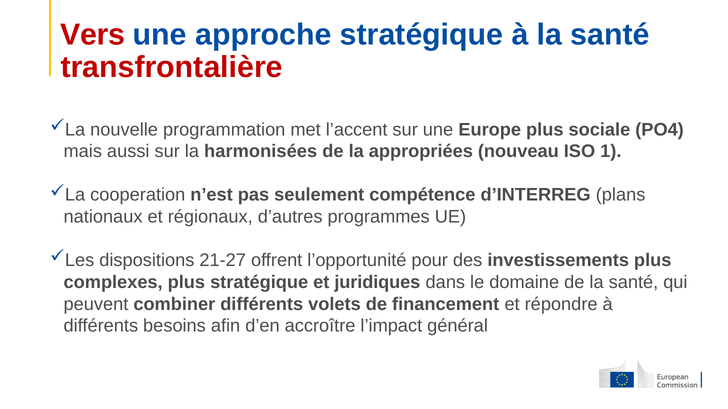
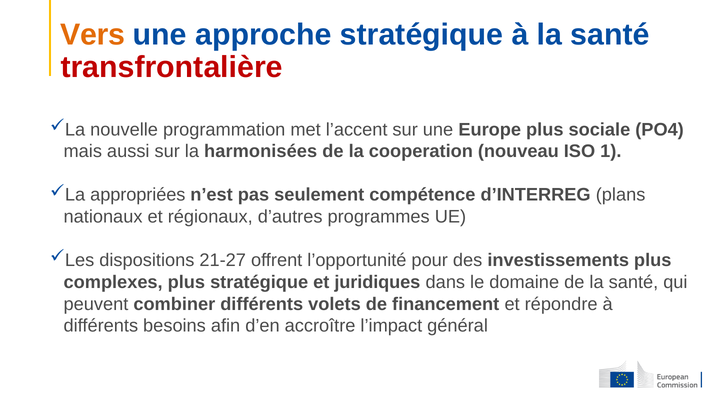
Vers colour: red -> orange (93, 35)
appropriées: appropriées -> cooperation (421, 152)
cooperation: cooperation -> appropriées (138, 195)
